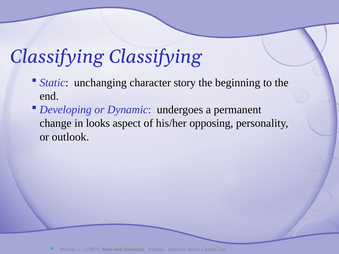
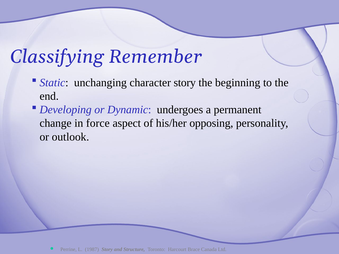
Classifying Classifying: Classifying -> Remember (155, 57)
looks: looks -> force (98, 123)
